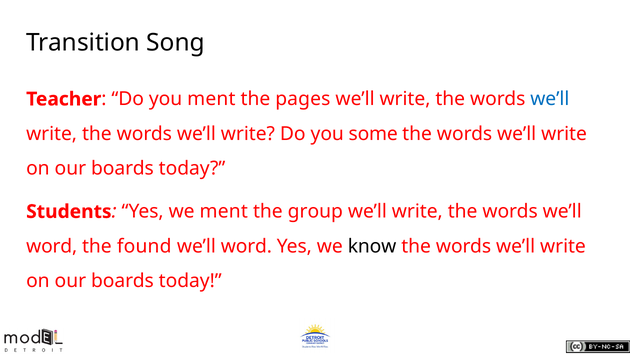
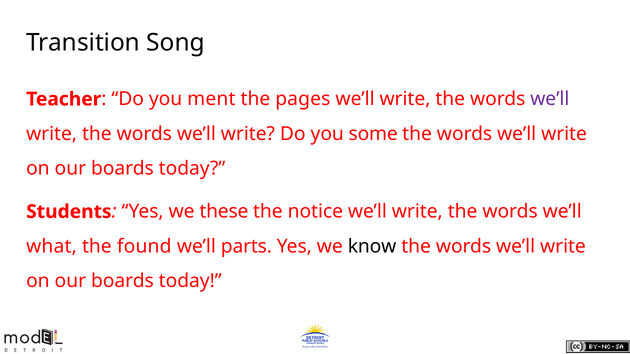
we’ll colour: blue -> purple (550, 99)
we ment: ment -> these (224, 212)
group: group -> notice (315, 212)
word: word -> what (52, 246)
word: word -> parts (246, 246)
